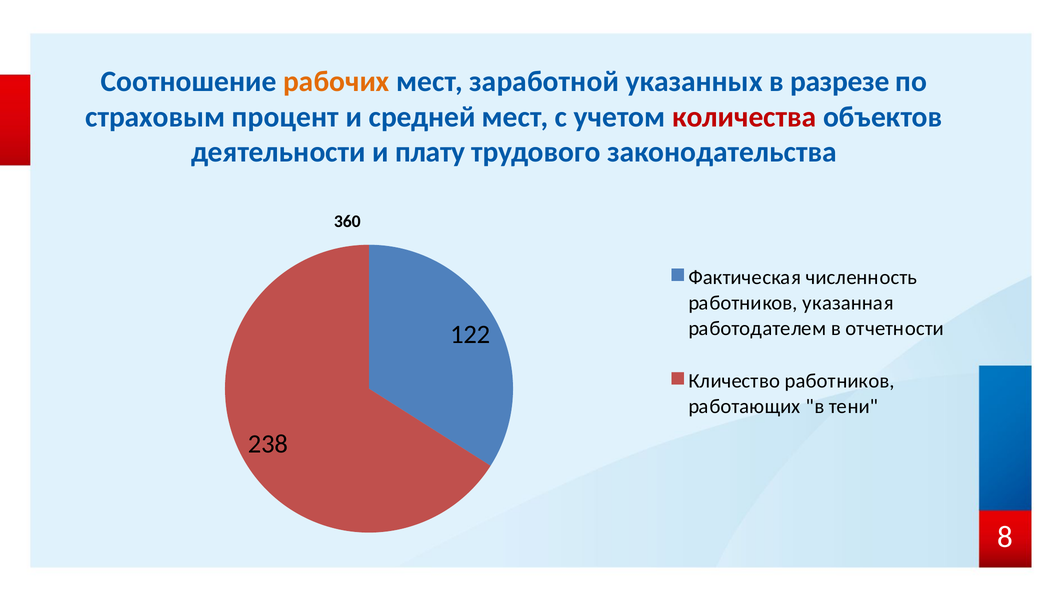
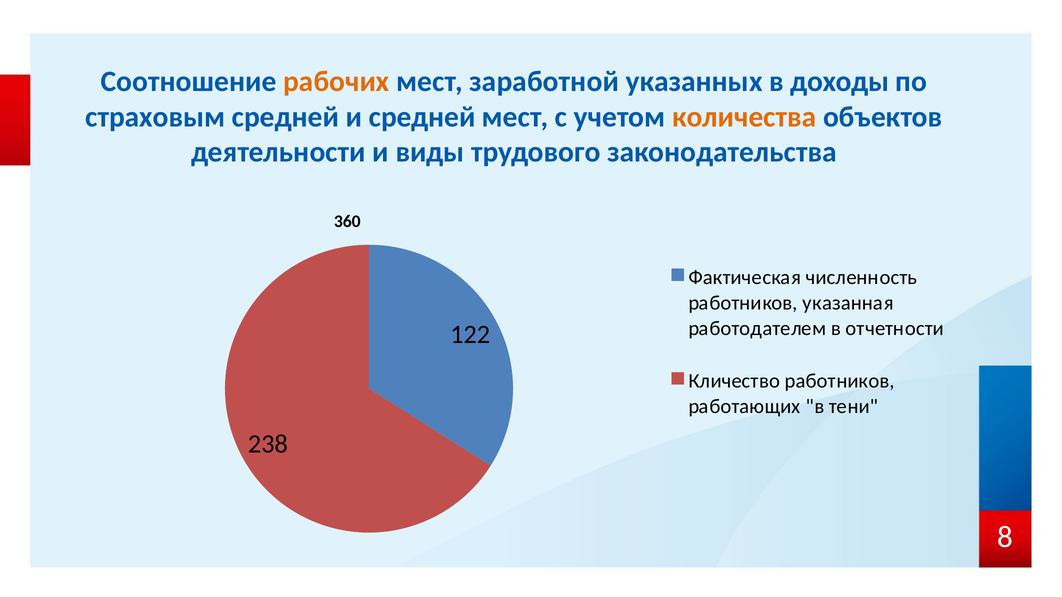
разрезе: разрезе -> доходы (840, 81)
страховым процент: процент -> средней (285, 117)
количества colour: red -> orange (744, 117)
плату: плату -> виды (430, 152)
